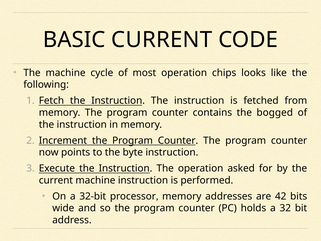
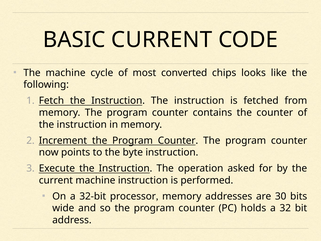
most operation: operation -> converted (184, 73)
the bogged: bogged -> counter (275, 112)
42: 42 -> 30 (281, 196)
